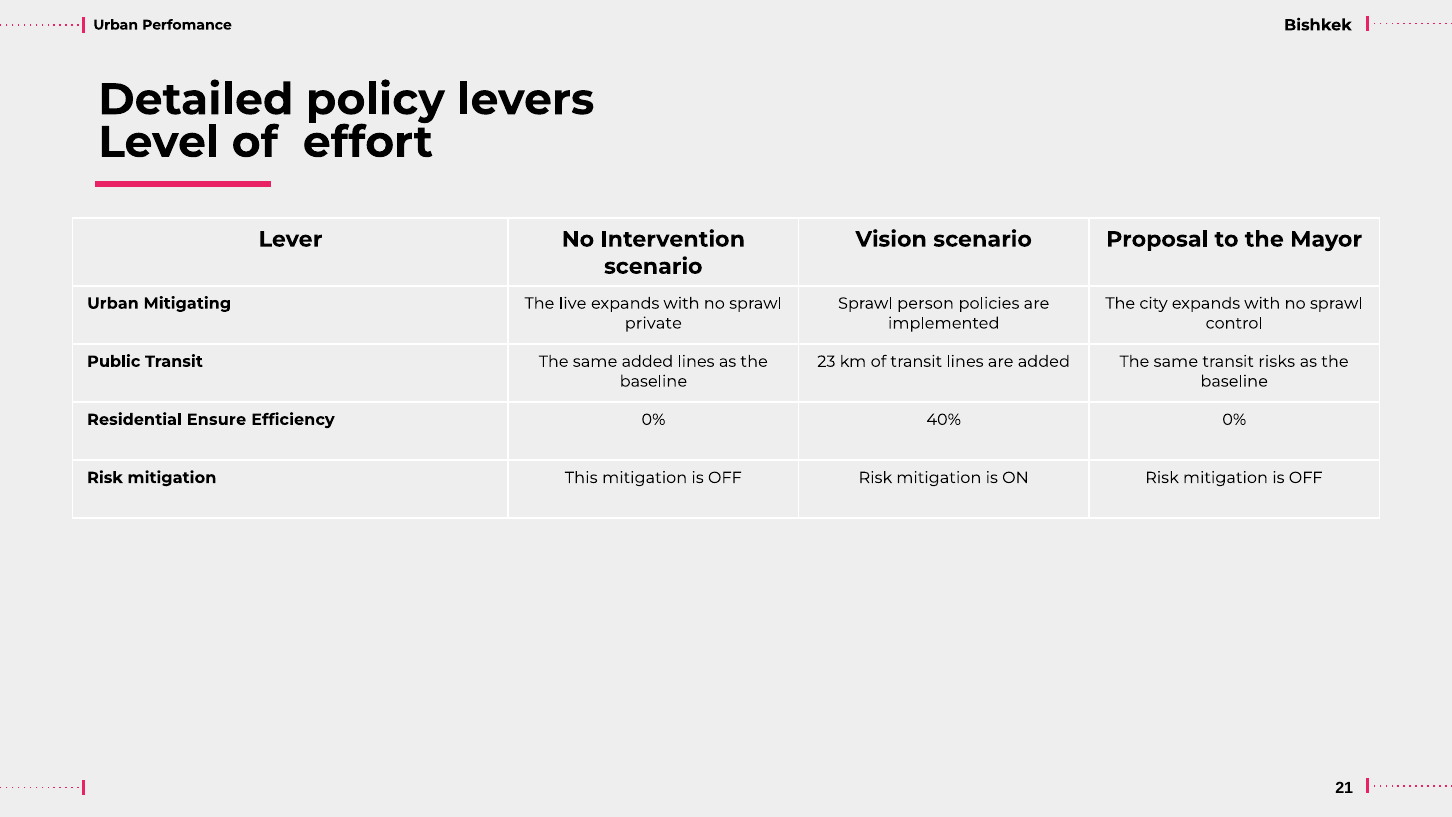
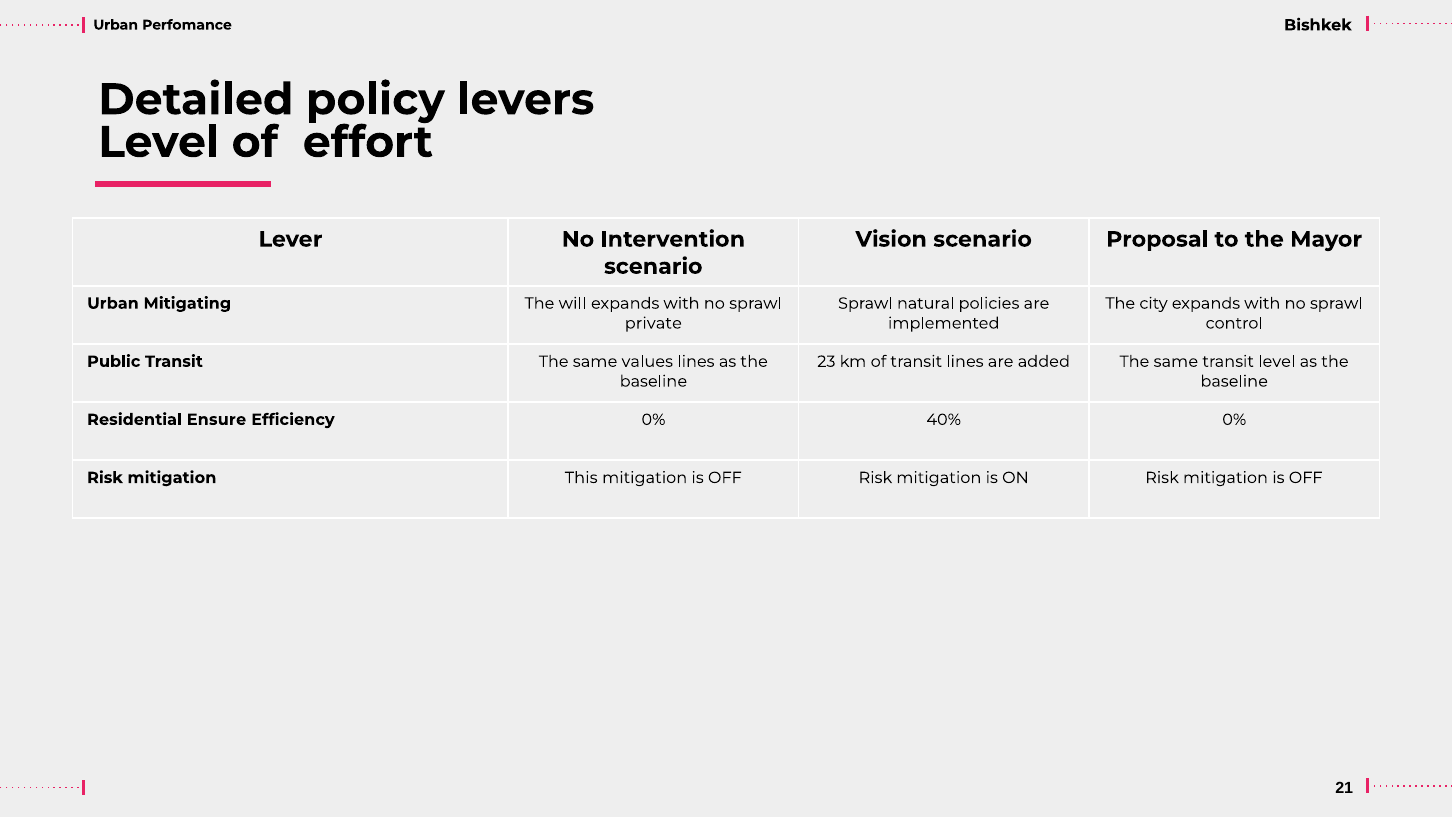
live: live -> will (573, 303)
person: person -> natural (926, 303)
same added: added -> values (647, 361)
transit risks: risks -> level (1277, 361)
